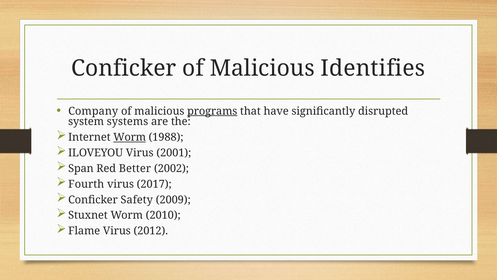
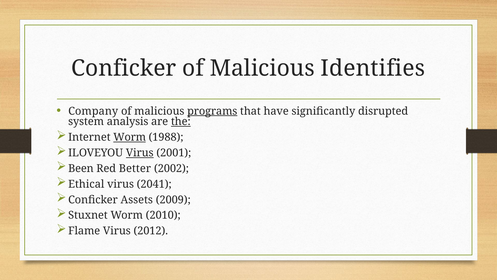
systems: systems -> analysis (128, 122)
the underline: none -> present (181, 122)
Virus underline: none -> present (140, 153)
Span: Span -> Been (81, 168)
Fourth: Fourth -> Ethical (86, 184)
2017: 2017 -> 2041 (154, 184)
Safety: Safety -> Assets (137, 199)
